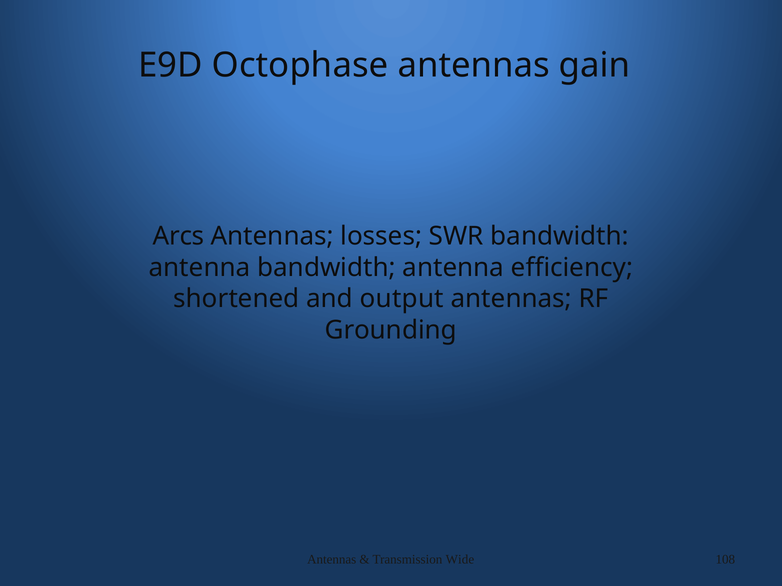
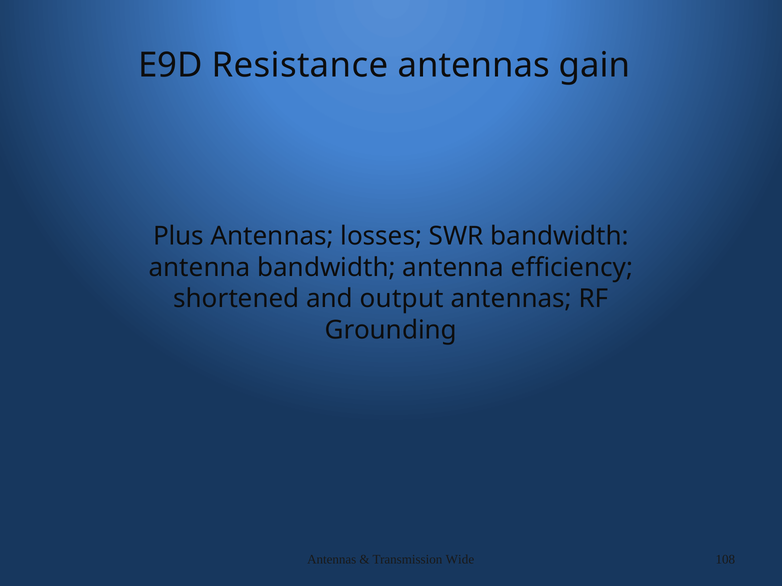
Octophase: Octophase -> Resistance (300, 65)
Arcs: Arcs -> Plus (178, 236)
